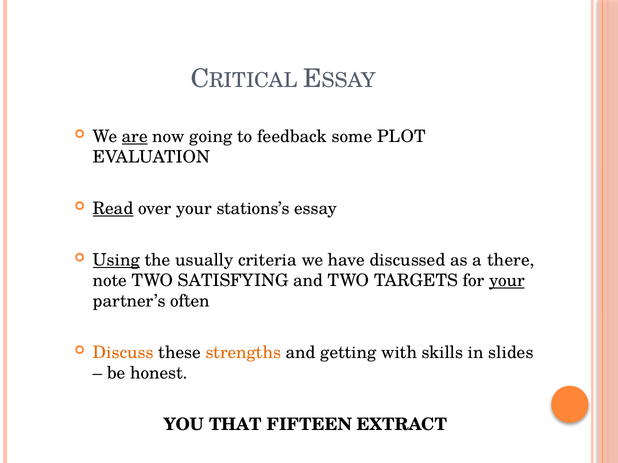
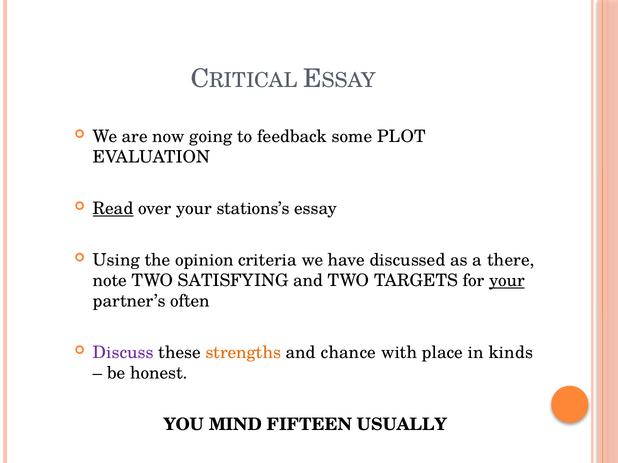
are underline: present -> none (135, 137)
Using underline: present -> none (116, 260)
usually: usually -> opinion (204, 260)
Discuss colour: orange -> purple (123, 353)
getting: getting -> chance (348, 353)
skills: skills -> place (442, 353)
slides: slides -> kinds (511, 353)
THAT: THAT -> MIND (235, 425)
EXTRACT: EXTRACT -> USUALLY (402, 425)
